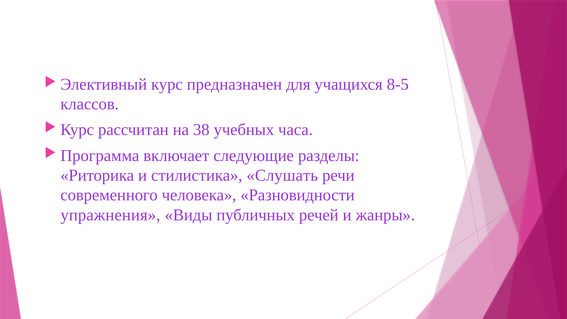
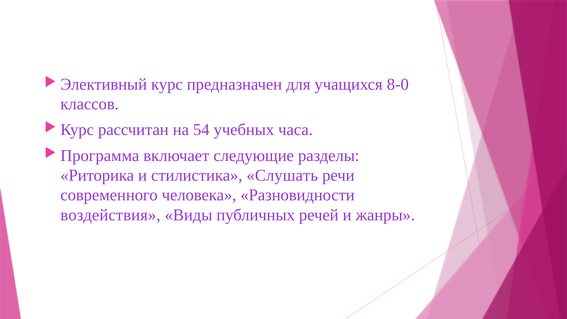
8-5: 8-5 -> 8-0 (398, 84)
38: 38 -> 54 (201, 130)
упражнения: упражнения -> воздействия (110, 215)
